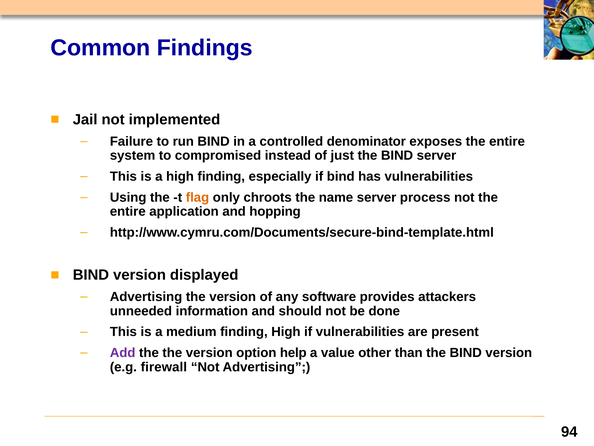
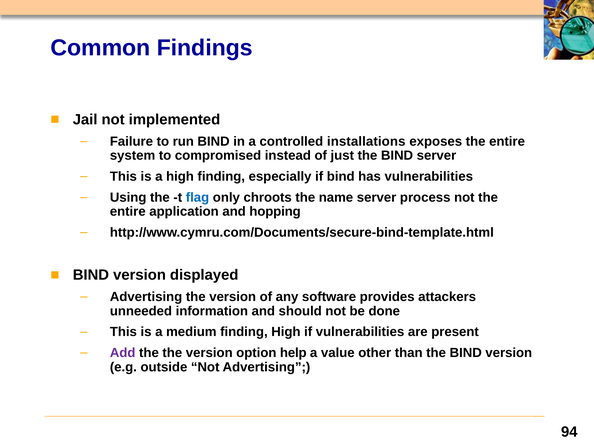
denominator: denominator -> installations (366, 141)
flag colour: orange -> blue (197, 197)
firewall: firewall -> outside (164, 367)
